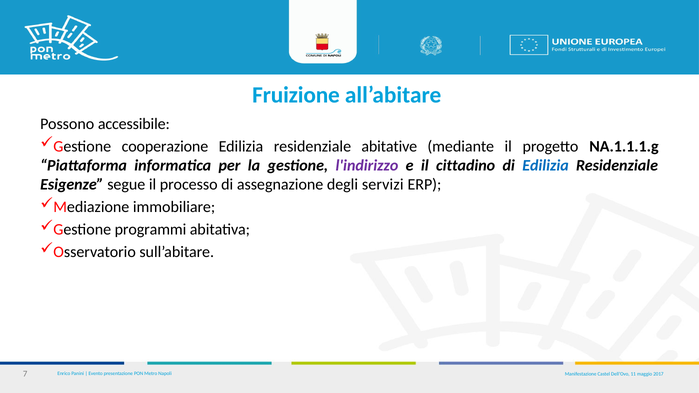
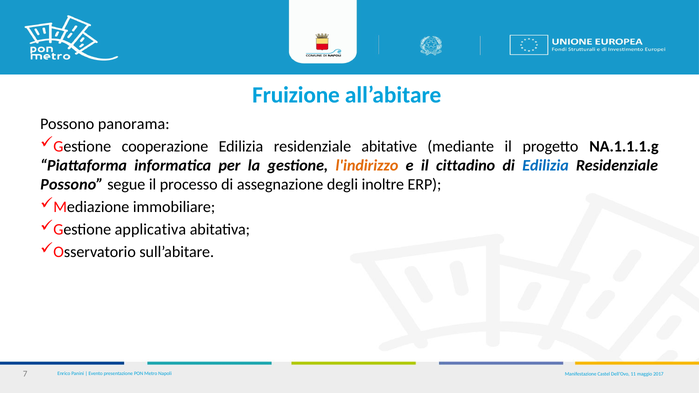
accessibile: accessibile -> panorama (134, 124)
l'indirizzo colour: purple -> orange (367, 166)
Esigenze: Esigenze -> Possono (72, 185)
servizi: servizi -> inoltre (383, 185)
programmi: programmi -> applicativa (150, 230)
